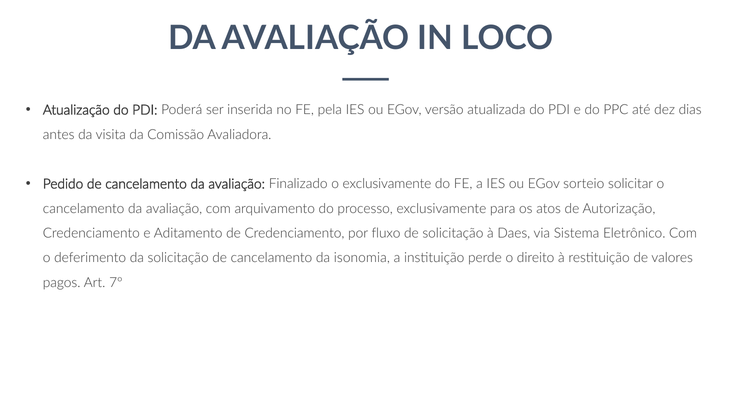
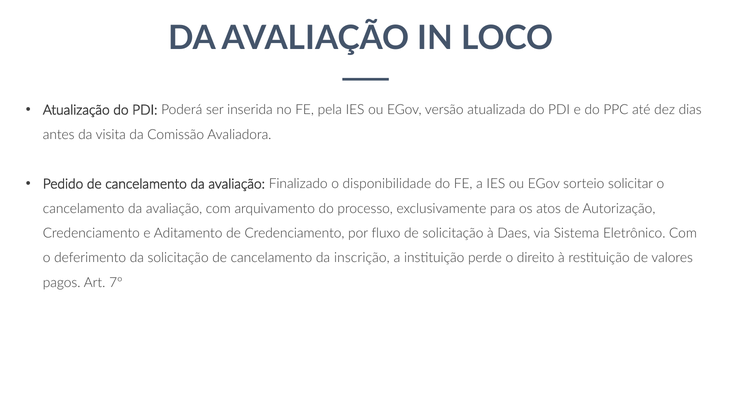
o exclusivamente: exclusivamente -> disponibilidade (387, 184)
isonomia: isonomia -> inscrição (362, 258)
